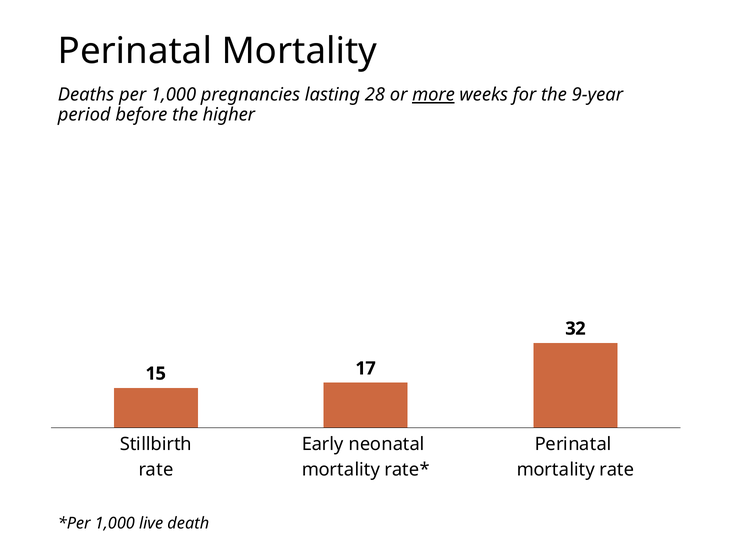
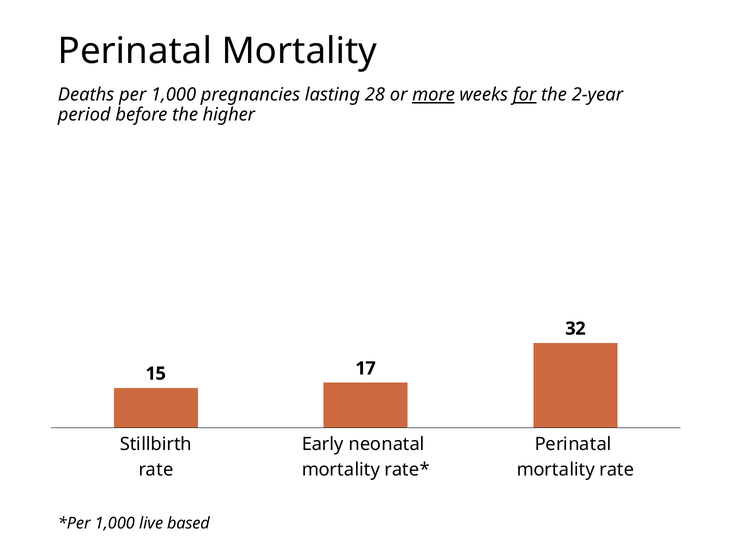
for underline: none -> present (525, 95)
9-year: 9-year -> 2-year (597, 95)
death: death -> based (188, 523)
